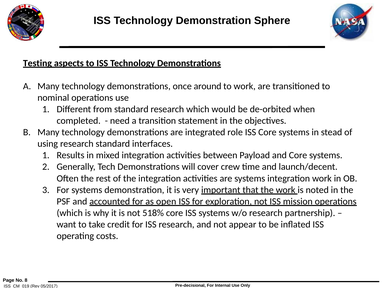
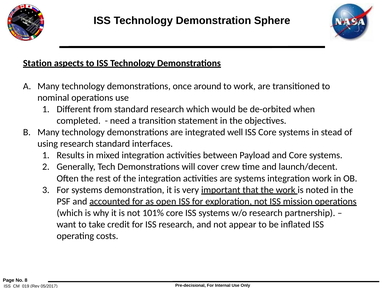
Testing: Testing -> Station (37, 63)
role: role -> well (235, 132)
518%: 518% -> 101% (153, 213)
